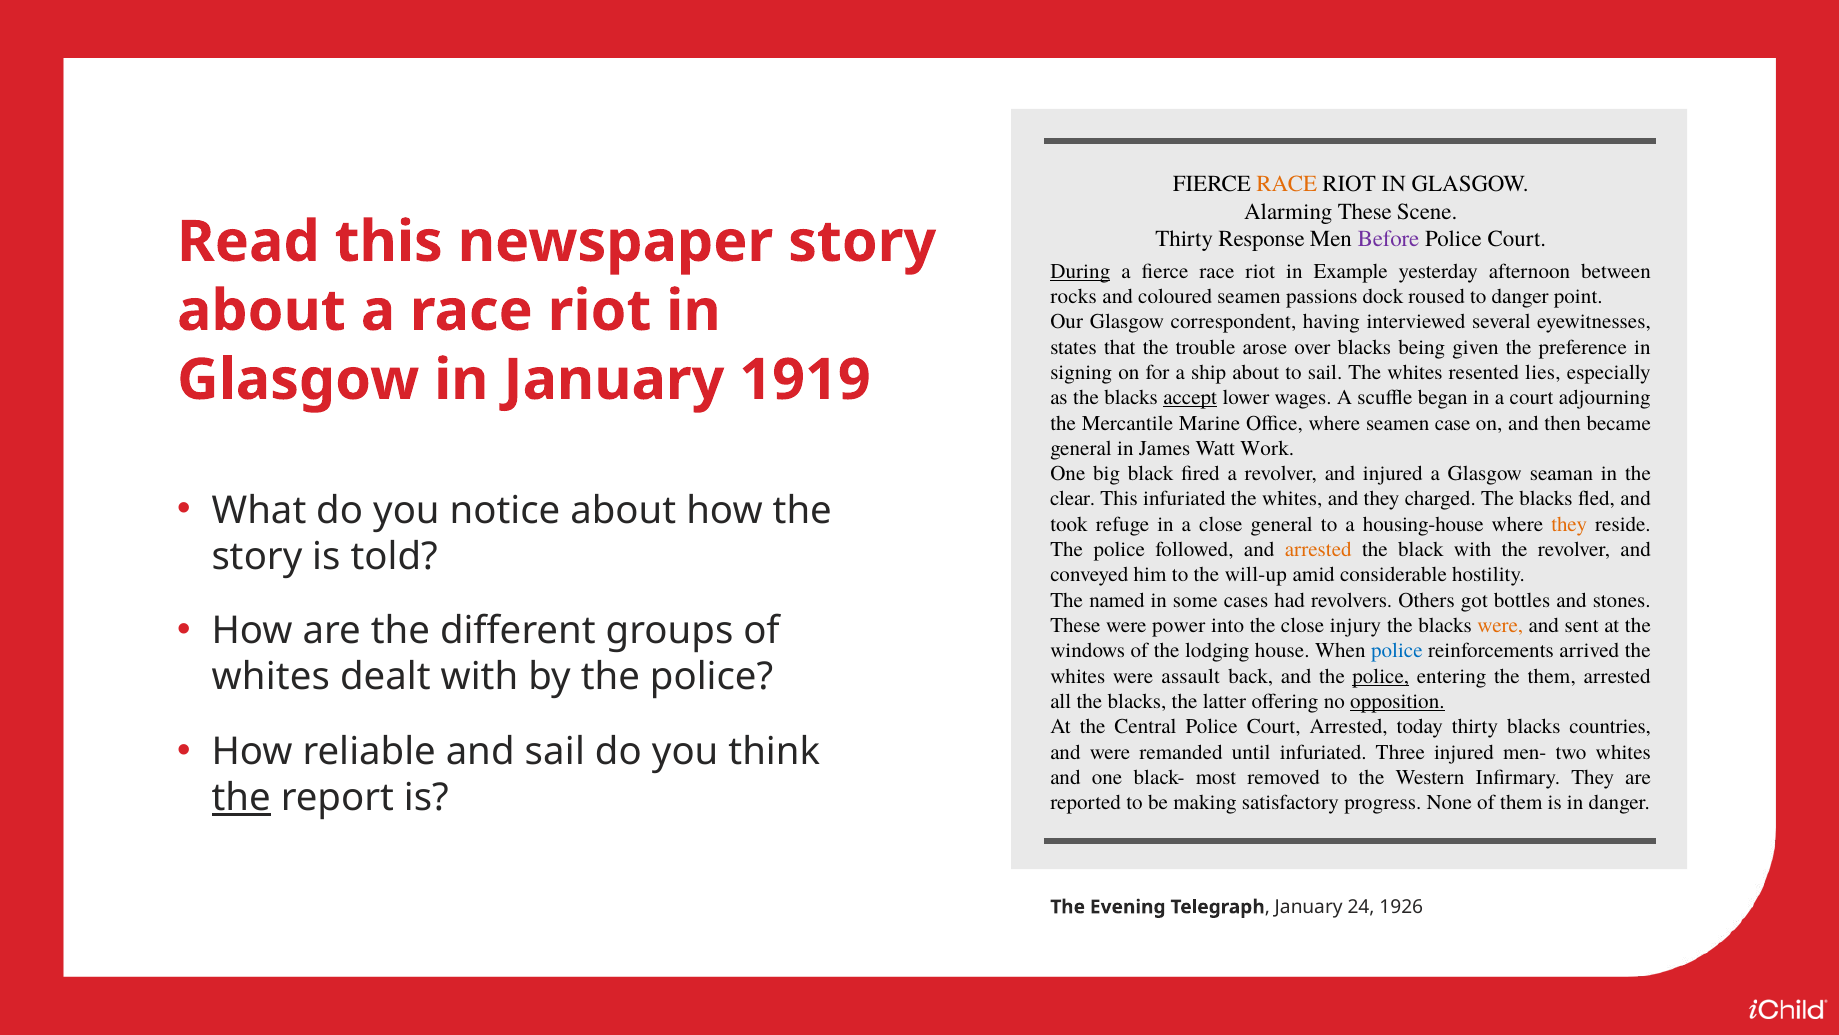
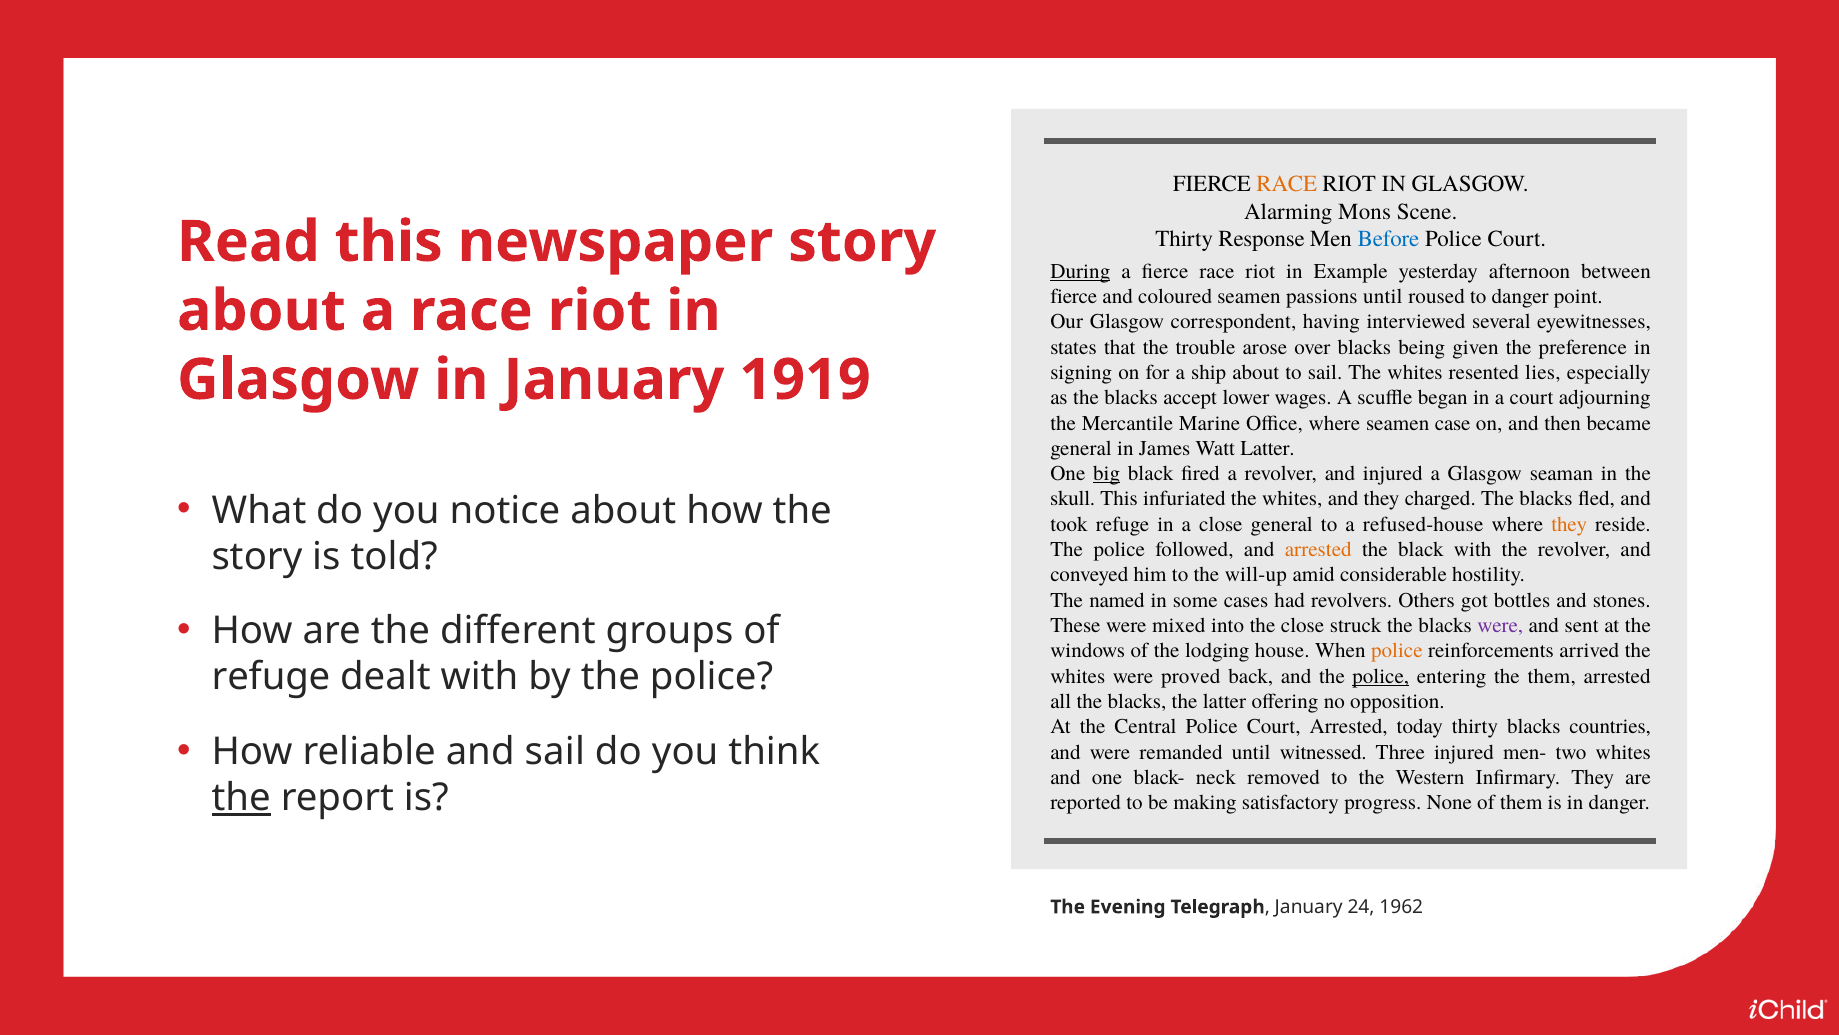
Alarming These: These -> Mons (1365, 211)
Before colour: purple -> blue (1389, 239)
rocks: rocks -> fierce (1074, 296)
passions dock: dock -> until (1383, 296)
accept underline: present -> none (1190, 398)
Watt Work: Work -> Latter (1267, 448)
big underline: none -> present (1107, 473)
clear: clear -> skull (1073, 499)
housing-house: housing-house -> refused-house (1423, 524)
power: power -> mixed (1179, 625)
injury: injury -> struck (1356, 625)
were colour: orange -> purple (1500, 625)
police colour: blue -> orange (1397, 651)
whites: whites -> refuge (271, 677)
assault: assault -> proved (1191, 676)
opposition underline: present -> none (1397, 701)
until infuriated: infuriated -> witnessed (1323, 752)
most: most -> neck (1216, 777)
1926: 1926 -> 1962 (1401, 906)
